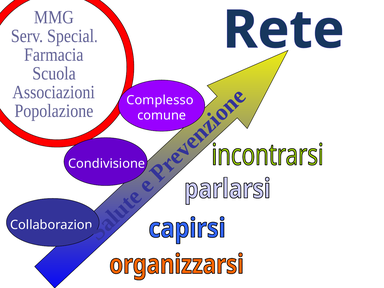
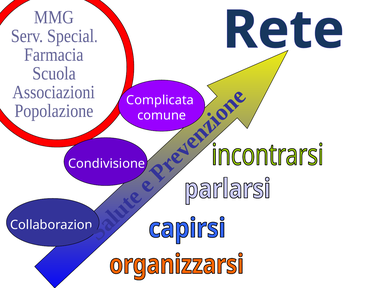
Complesso: Complesso -> Complicata (160, 100)
